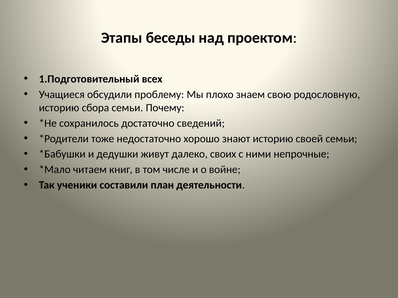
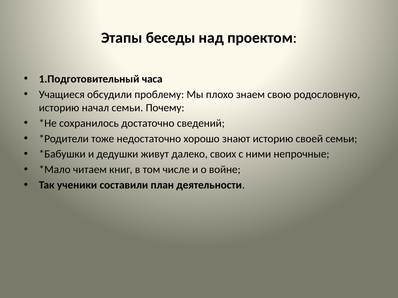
всех: всех -> часа (152, 79)
сбора: сбора -> начал (95, 108)
